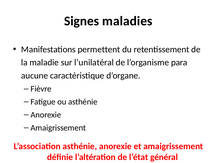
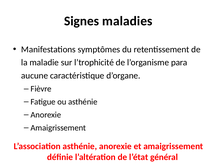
permettent: permettent -> symptômes (99, 49)
l’unilatéral: l’unilatéral -> l’trophicité (94, 62)
